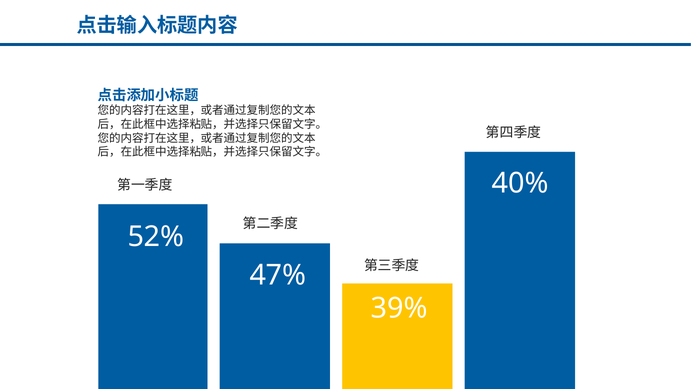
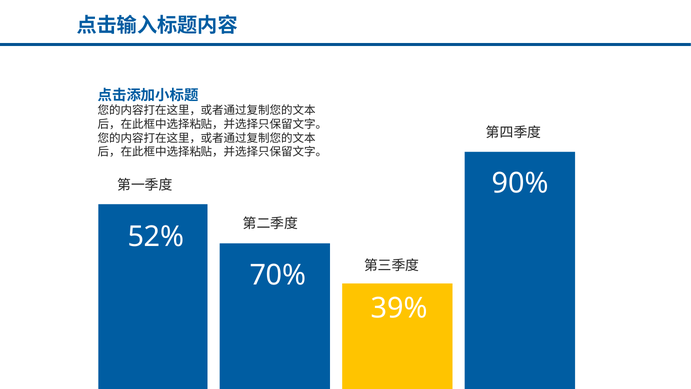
40%: 40% -> 90% (520, 183)
47%: 47% -> 70% (278, 275)
